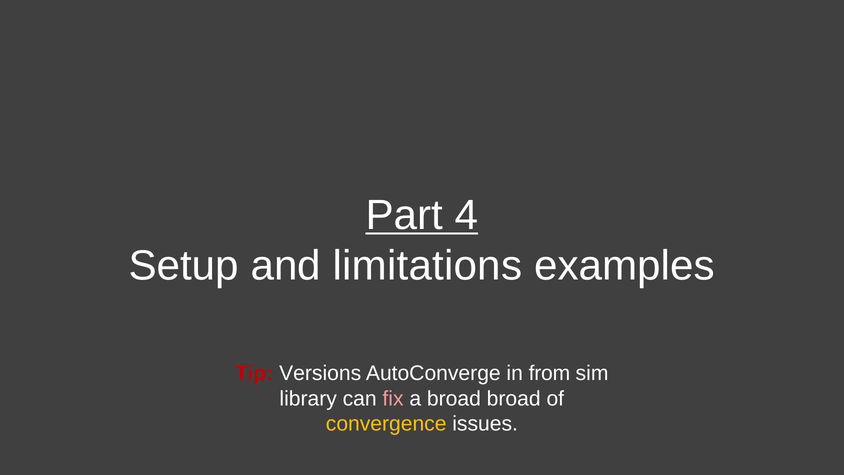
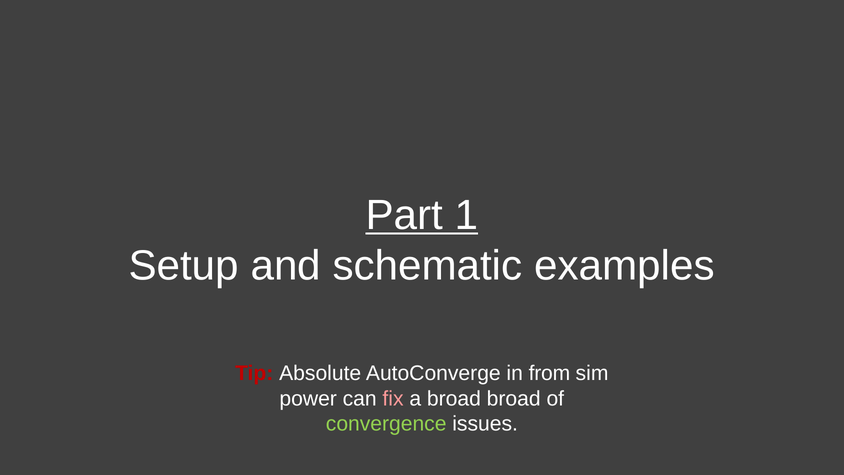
4: 4 -> 1 (466, 215)
limitations: limitations -> schematic (428, 266)
Versions: Versions -> Absolute (320, 373)
library: library -> power (308, 398)
convergence colour: yellow -> light green (386, 424)
